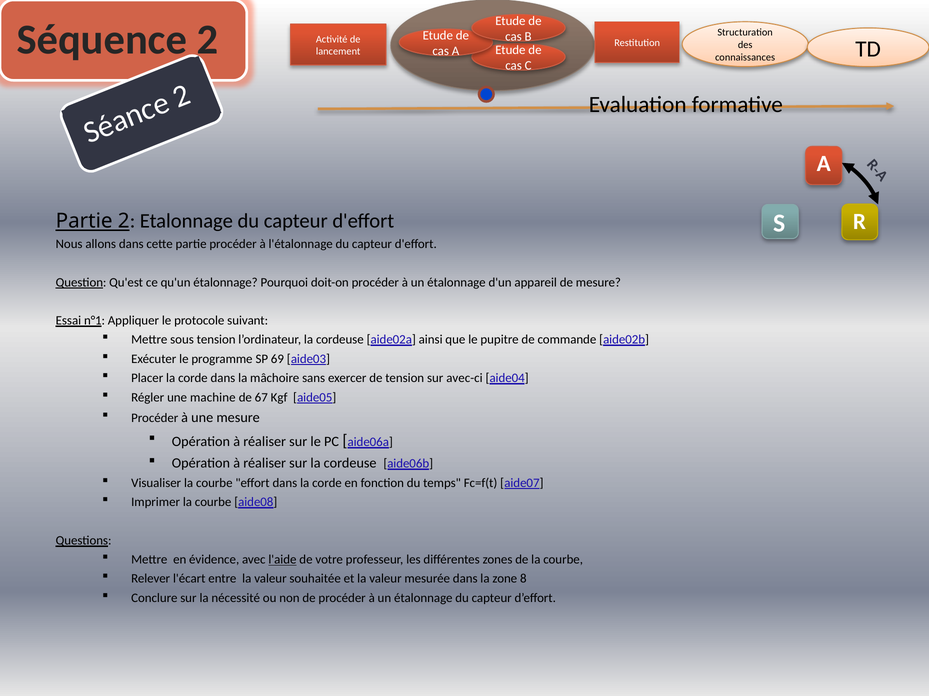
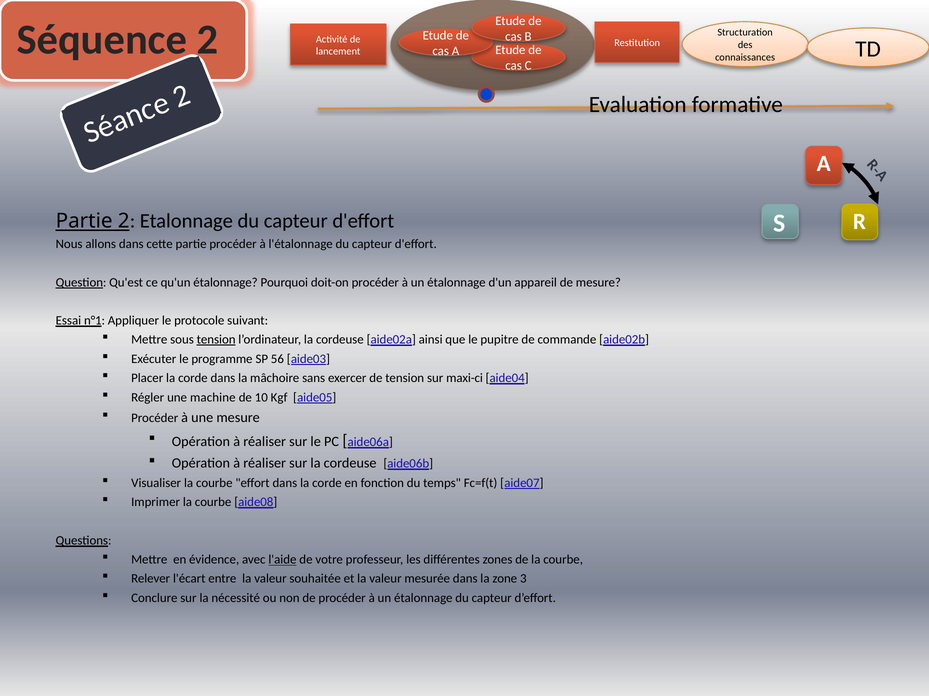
tension underline: none -> present (216, 340)
69: 69 -> 56 (277, 359)
avec-ci: avec-ci -> maxi-ci (465, 378)
67: 67 -> 10 (261, 398)
8: 8 -> 3 (523, 579)
